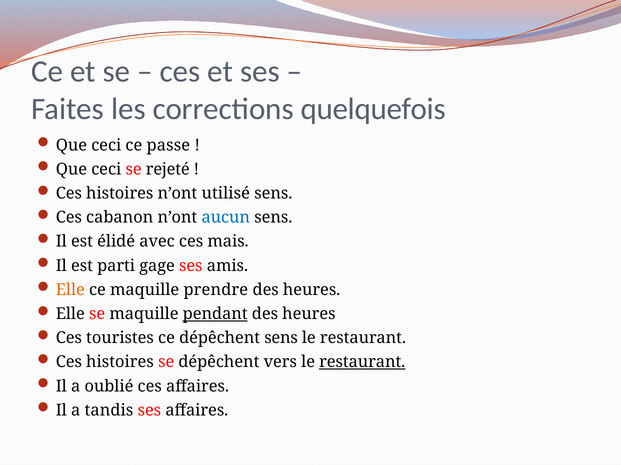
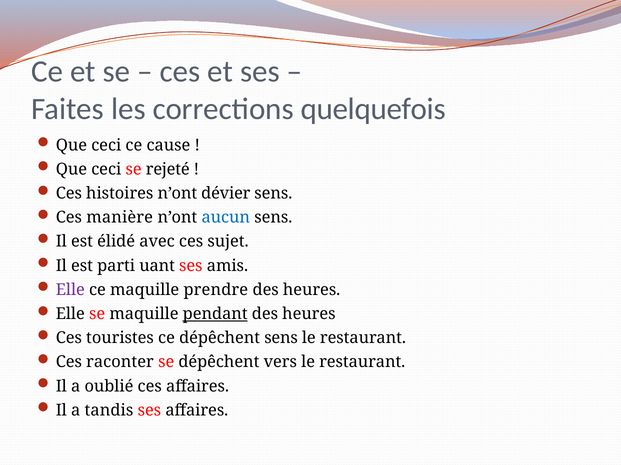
passe: passe -> cause (168, 145)
utilisé: utilisé -> dévier (226, 194)
cabanon: cabanon -> manière (120, 218)
mais: mais -> sujet (228, 242)
gage: gage -> uant (157, 266)
Elle colour: orange -> purple (70, 290)
histoires: histoires -> raconter (120, 363)
restaurant underline: present -> none (362, 363)
